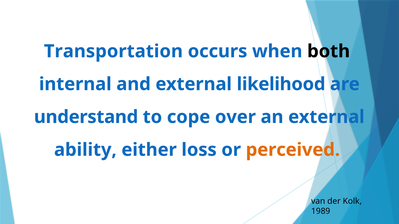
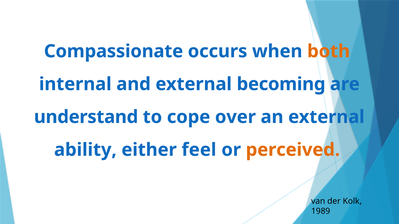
Transportation: Transportation -> Compassionate (114, 51)
both colour: black -> orange (329, 51)
likelihood: likelihood -> becoming (281, 84)
loss: loss -> feel (199, 150)
